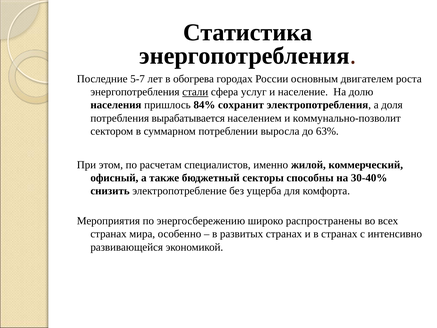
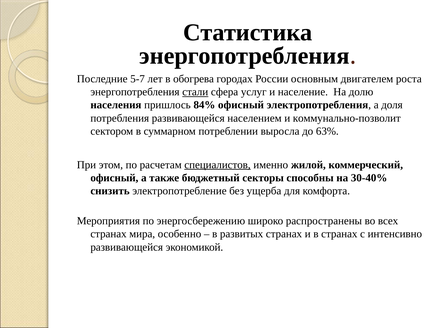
84% сохранит: сохранит -> офисный (241, 105)
потребления вырабатывается: вырабатывается -> развивающейся (188, 118)
специалистов underline: none -> present (217, 165)
